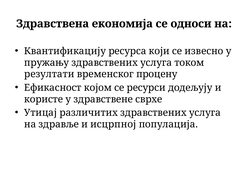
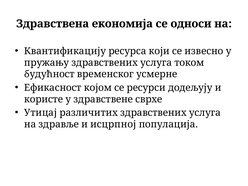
резултати: резултати -> будућност (49, 74)
процену: процену -> усмерне (157, 74)
